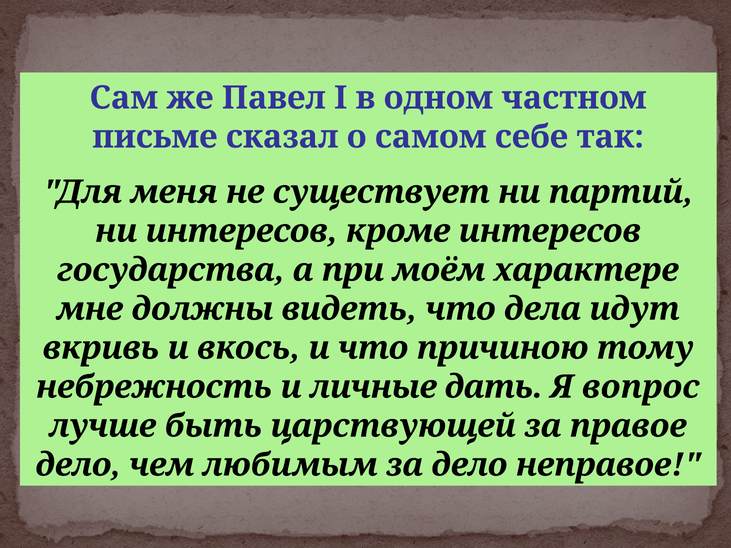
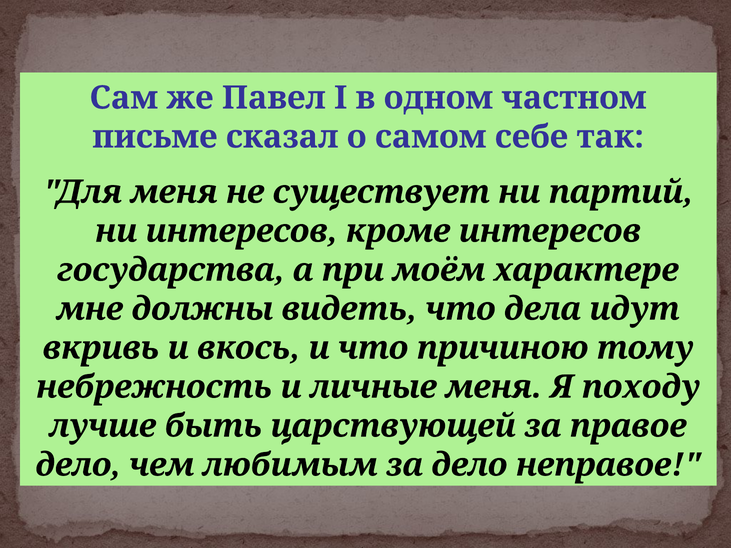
личные дать: дать -> меня (494, 387)
вопрос: вопрос -> походу (641, 387)
